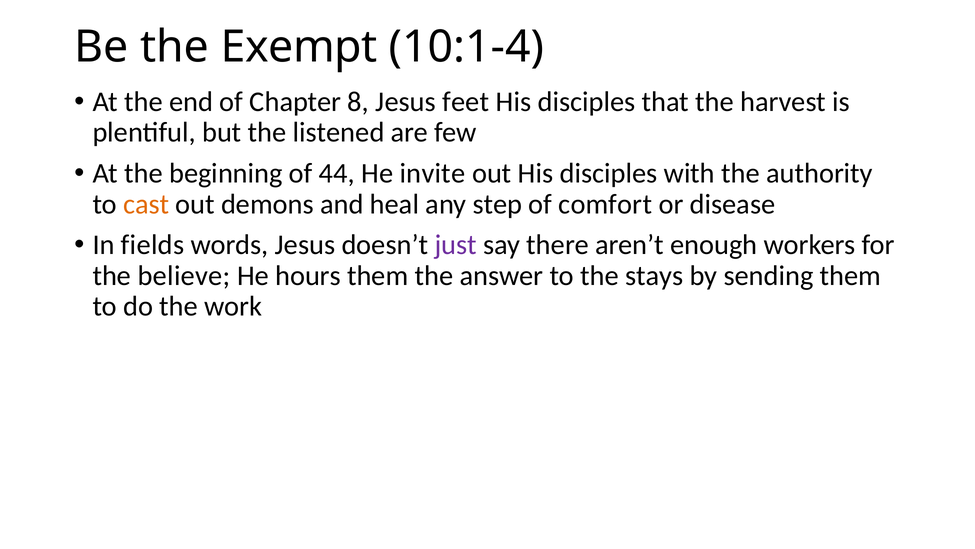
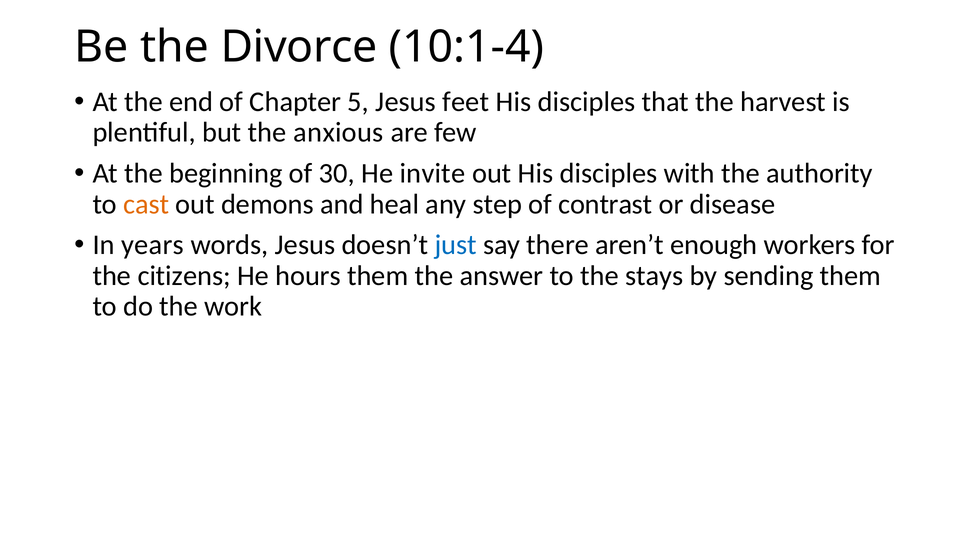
Exempt: Exempt -> Divorce (299, 47)
8: 8 -> 5 (358, 102)
listened: listened -> anxious (338, 132)
44: 44 -> 30 (337, 173)
comfort: comfort -> contrast (605, 204)
fields: fields -> years (153, 245)
just colour: purple -> blue (456, 245)
believe: believe -> citizens (184, 275)
